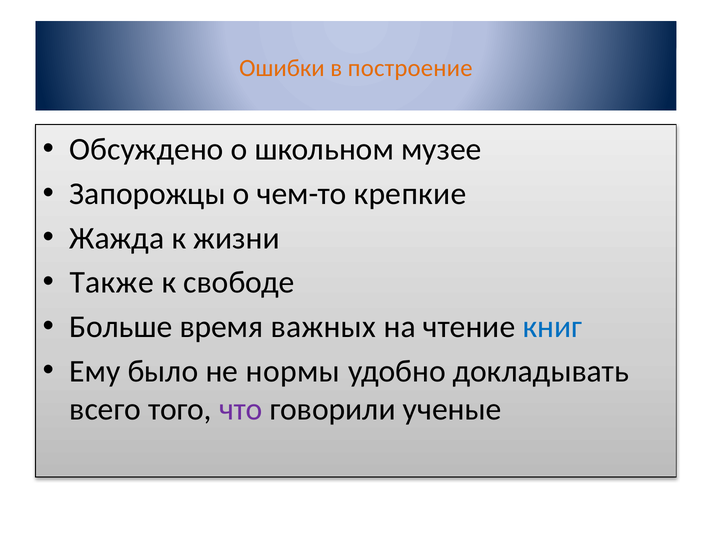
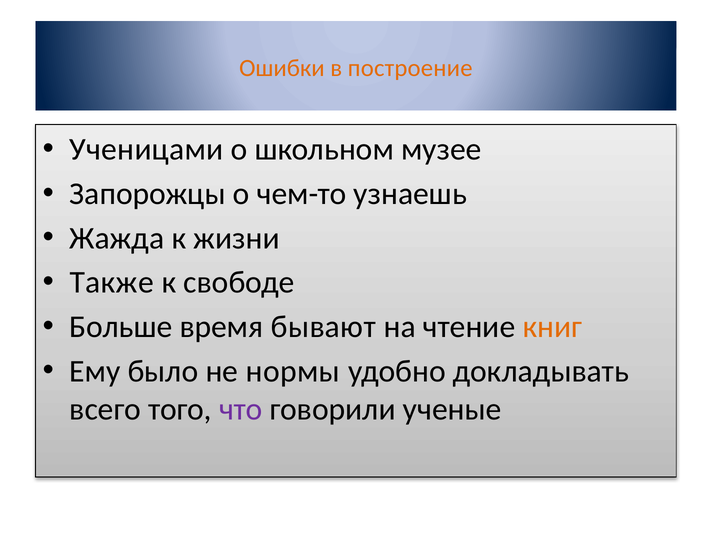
Обсуждено: Обсуждено -> Ученицами (146, 149)
крепкие: крепкие -> узнаешь (410, 194)
важных: важных -> бывают (323, 327)
книг colour: blue -> orange (552, 327)
